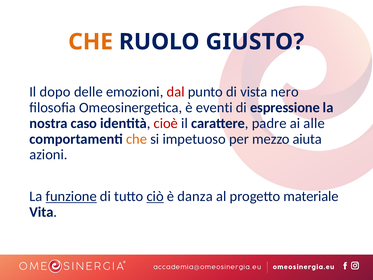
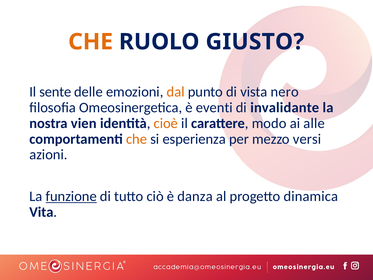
dopo: dopo -> sente (55, 92)
dal colour: red -> orange (176, 92)
espressione: espressione -> invalidante (285, 108)
caso: caso -> vien (84, 123)
cioè colour: red -> orange (166, 123)
padre: padre -> modo (269, 123)
impetuoso: impetuoso -> esperienza (194, 139)
aiuta: aiuta -> versi (307, 139)
ciò underline: present -> none (155, 196)
materiale: materiale -> dinamica (311, 196)
